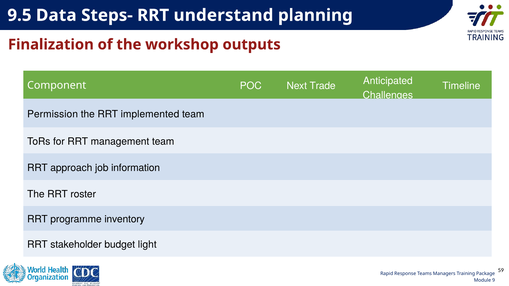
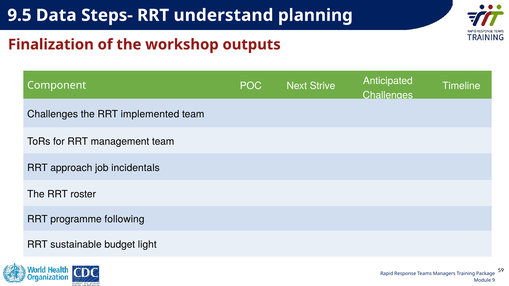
Trade: Trade -> Strive (323, 86)
Permission: Permission -> Challenges (53, 114)
information: information -> incidentals (135, 168)
inventory: inventory -> following (124, 220)
stakeholder: stakeholder -> sustainable (76, 245)
